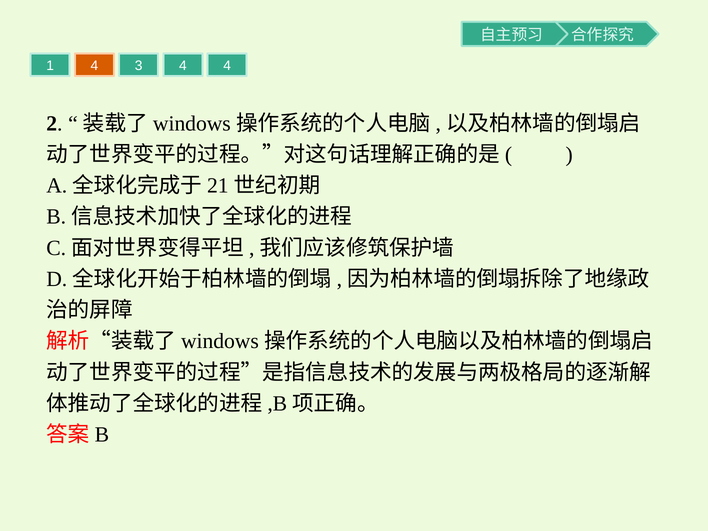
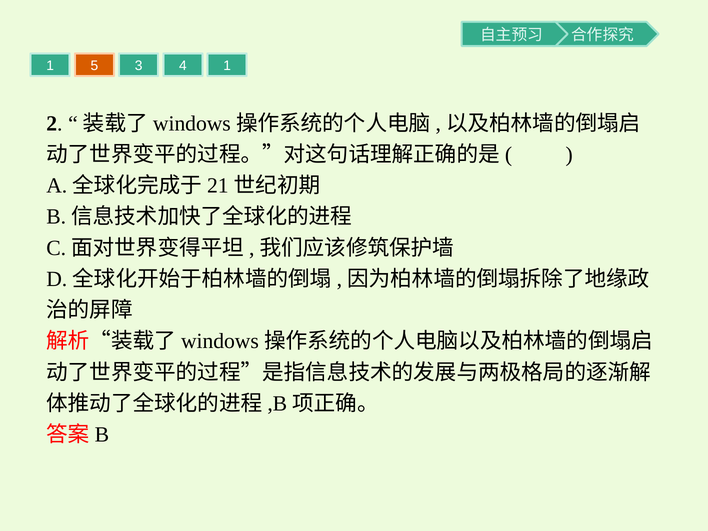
1 4: 4 -> 5 (94, 66)
4 4: 4 -> 1 (227, 66)
